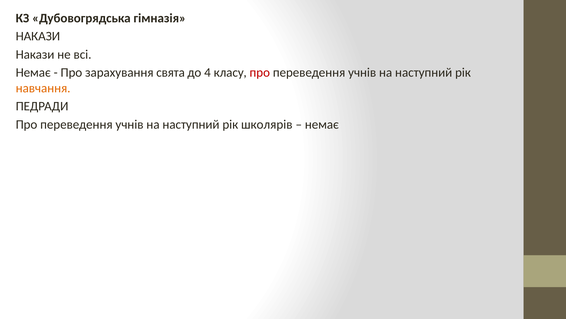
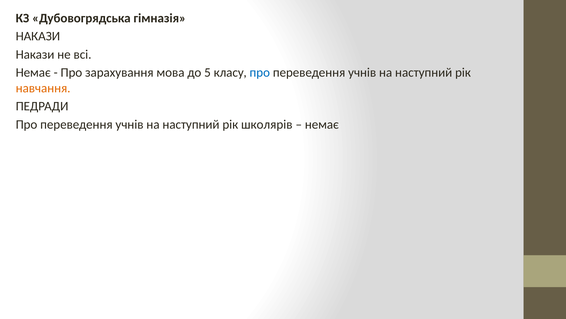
свята: свята -> мова (170, 72)
4: 4 -> 5 (207, 72)
про colour: red -> blue (260, 72)
